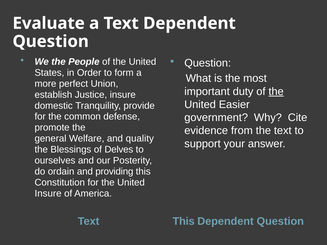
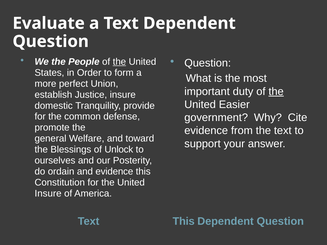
the underline: none -> present (119, 62)
quality: quality -> toward (140, 139)
Delves: Delves -> Unlock (119, 150)
and providing: providing -> evidence (114, 172)
